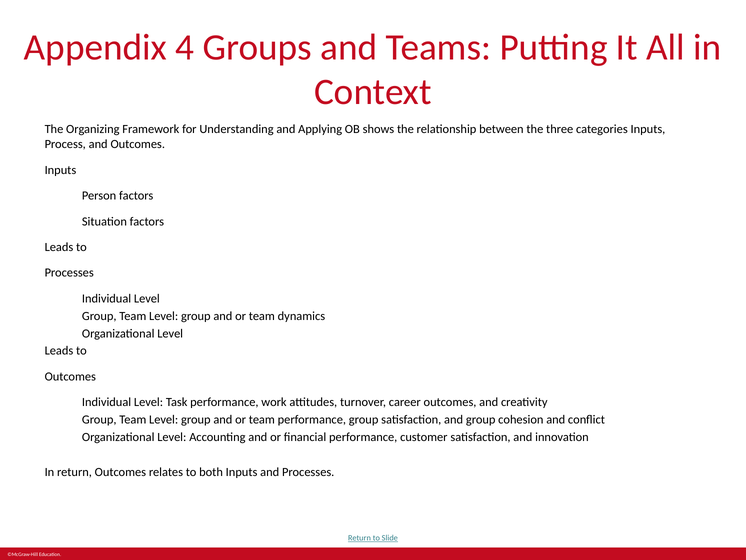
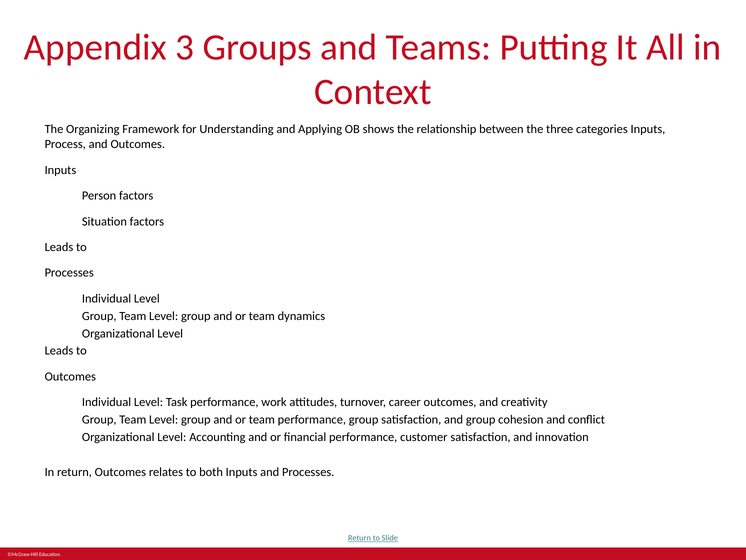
4: 4 -> 3 (185, 47)
